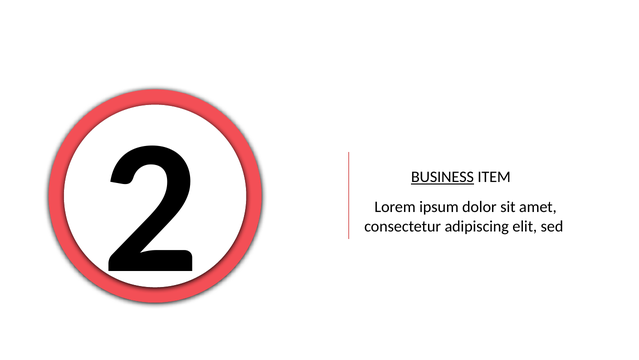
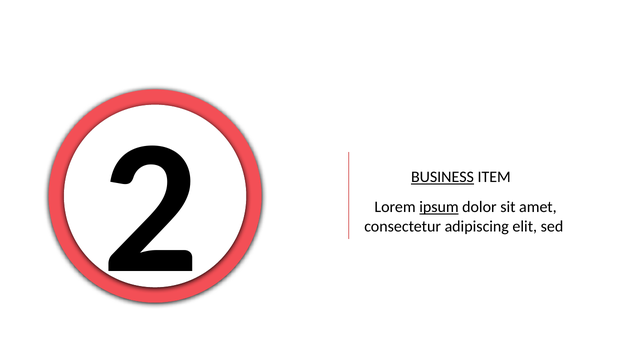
ipsum underline: none -> present (439, 207)
